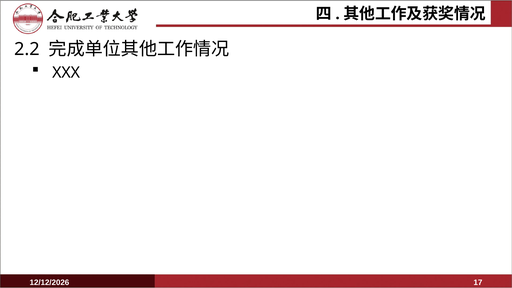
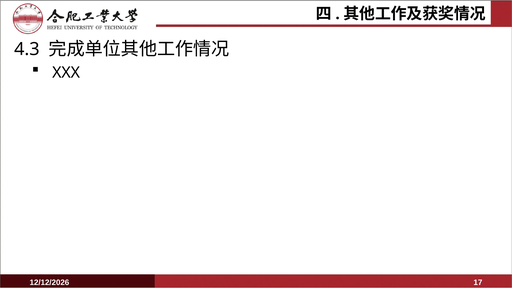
2.2: 2.2 -> 4.3 (27, 49)
